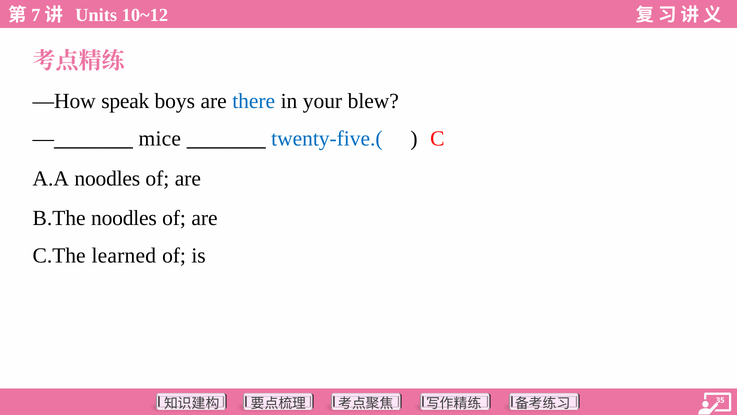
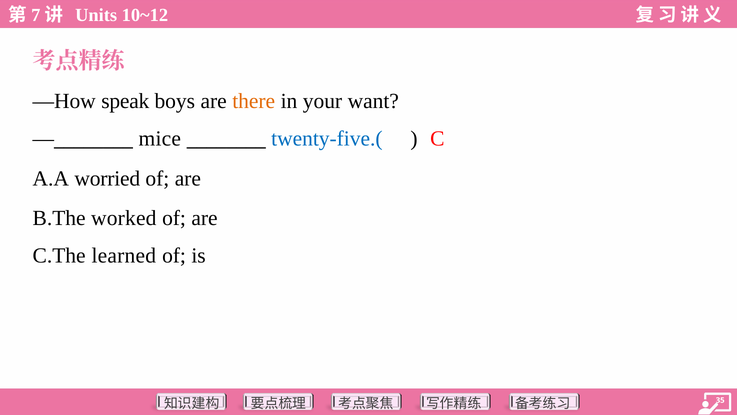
there colour: blue -> orange (254, 101)
blew: blew -> want (373, 101)
A.A noodles: noodles -> worried (107, 179)
B.The noodles: noodles -> worked (124, 218)
